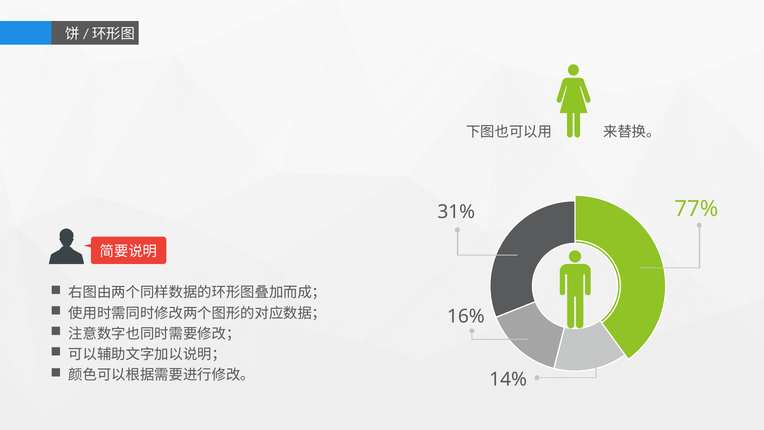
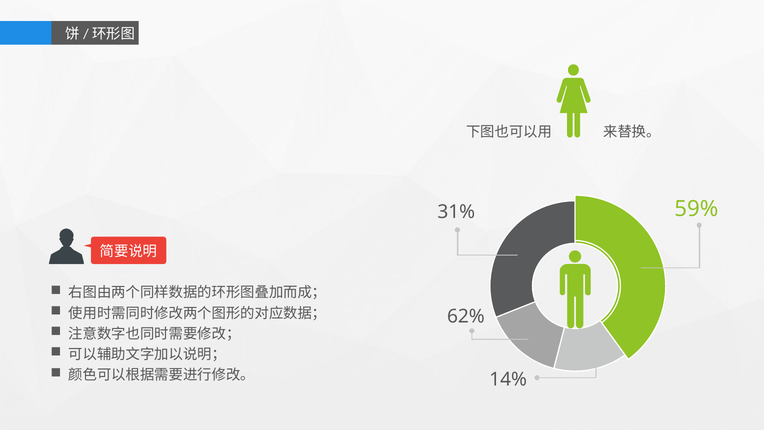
77%: 77% -> 59% (696, 209)
16%: 16% -> 62% (466, 316)
